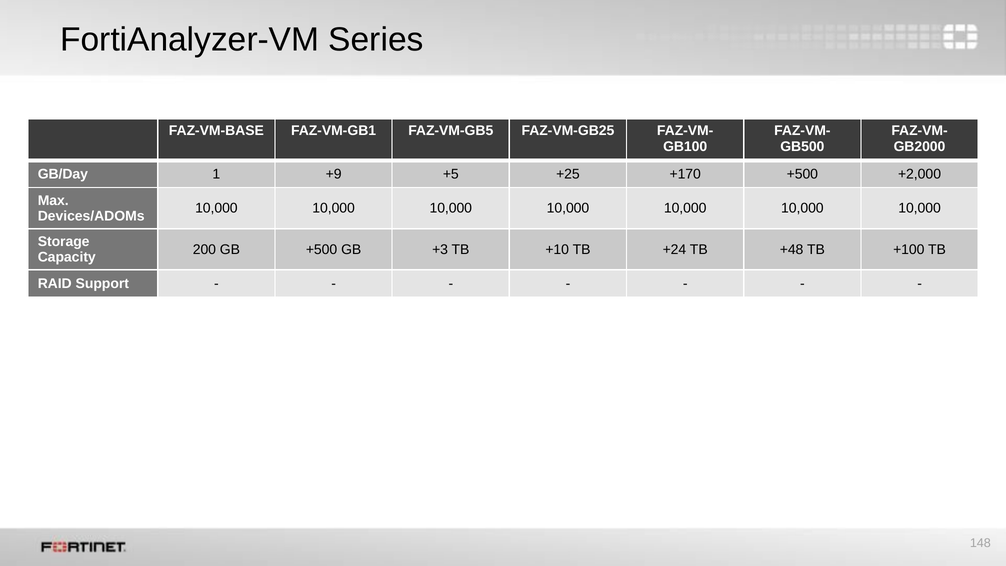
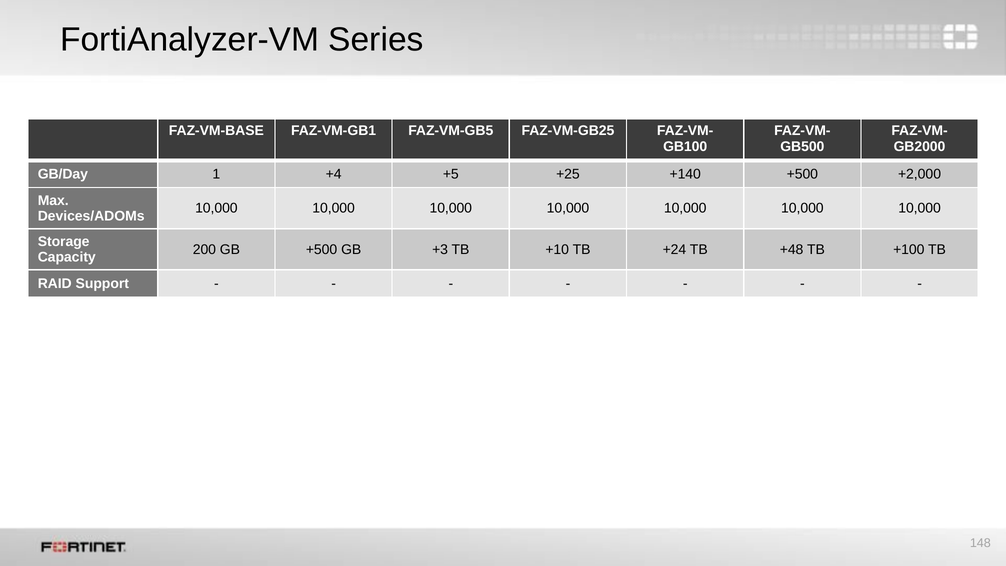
+9: +9 -> +4 (334, 174)
+170: +170 -> +140 (685, 174)
